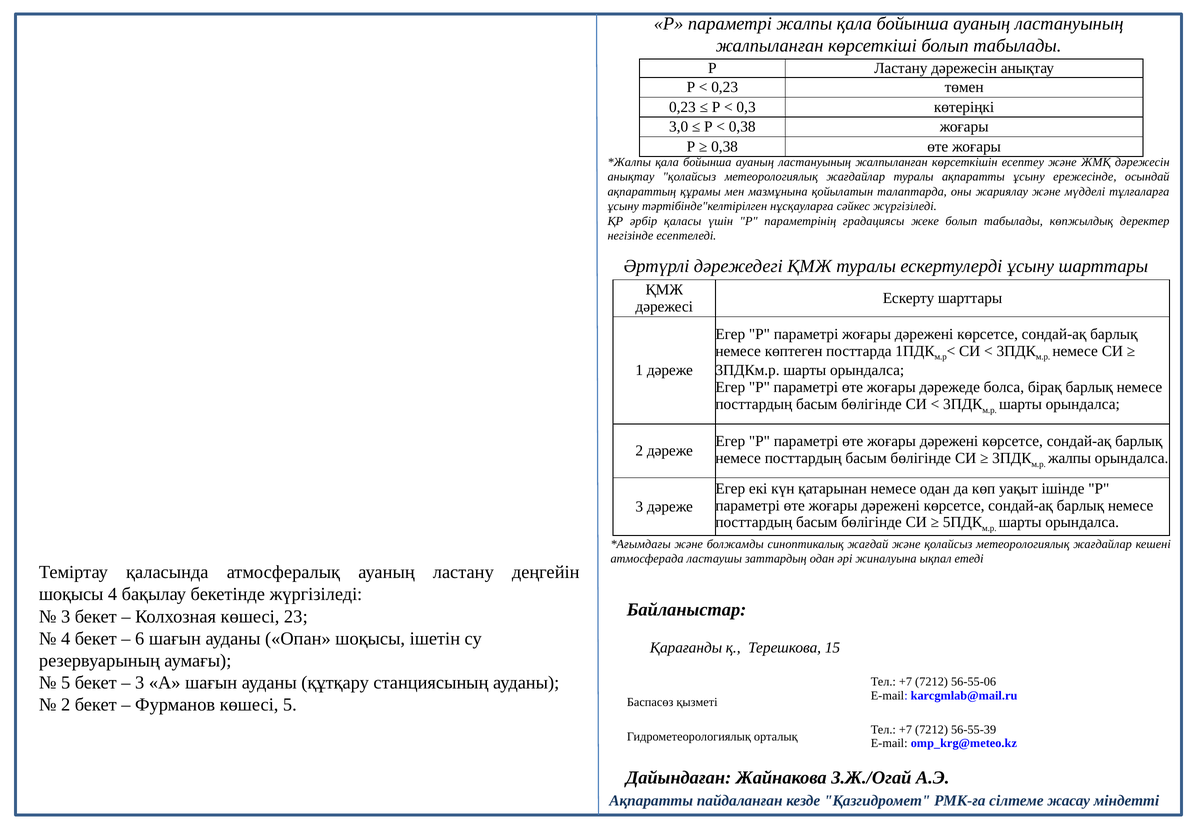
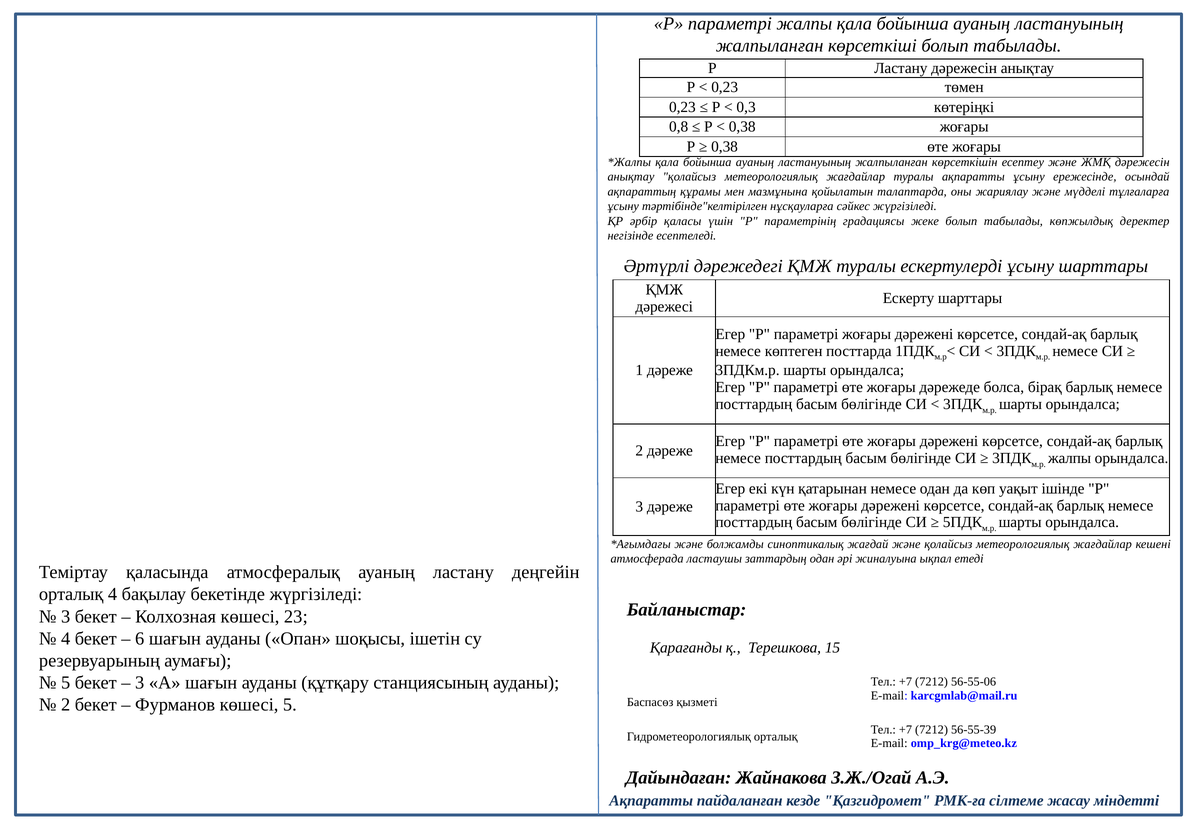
3,0: 3,0 -> 0,8 (679, 127)
шоқысы: шоқысы -> орталық (71, 594)
